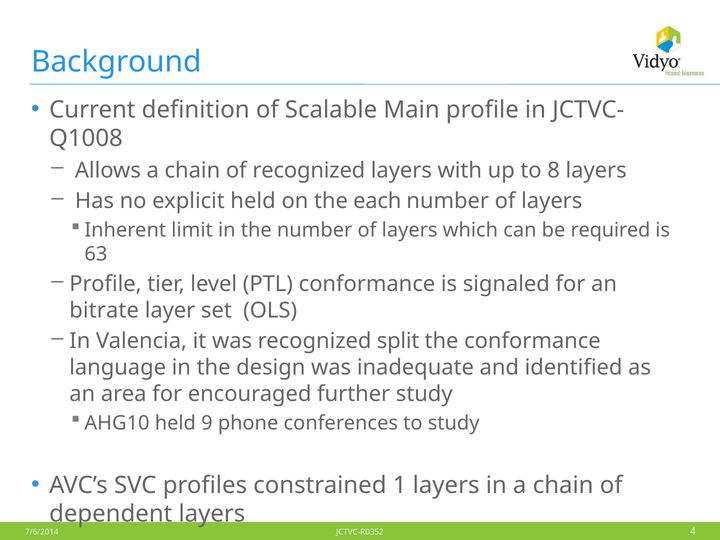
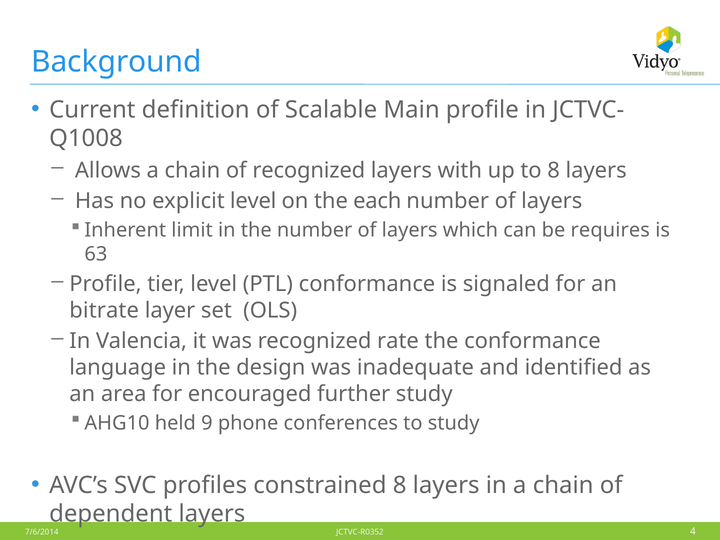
explicit held: held -> level (253, 201)
required: required -> requires (610, 230)
split: split -> rate (398, 341)
constrained 1: 1 -> 8 (400, 485)
